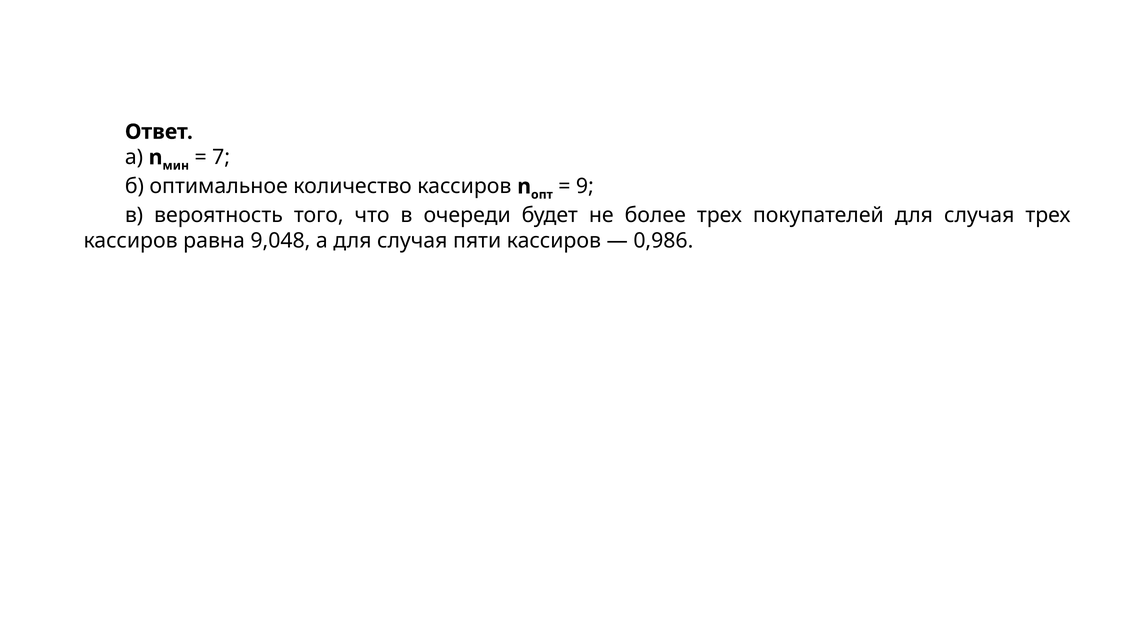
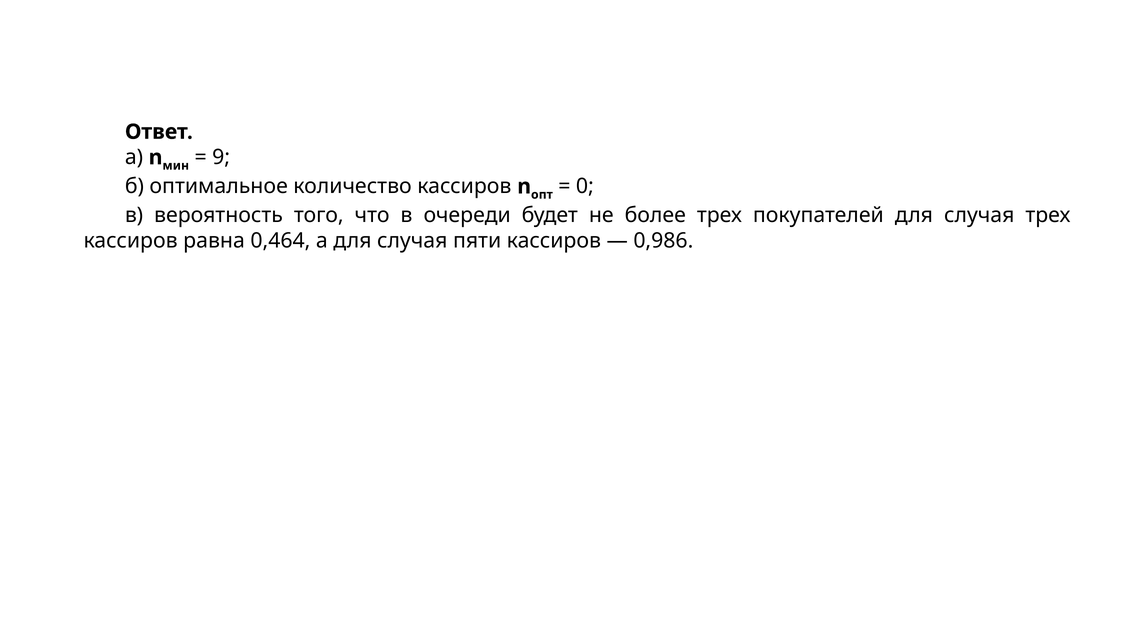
7: 7 -> 9 (221, 157)
9: 9 -> 0 (585, 186)
9,048: 9,048 -> 0,464 (280, 241)
